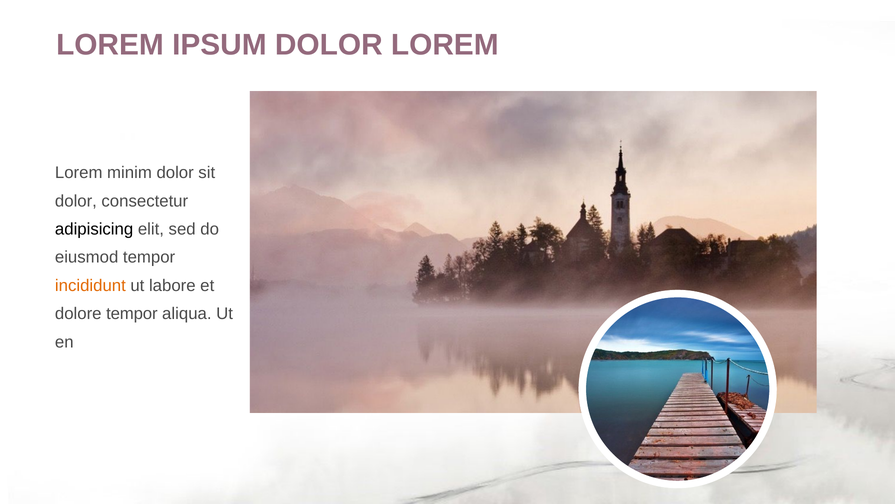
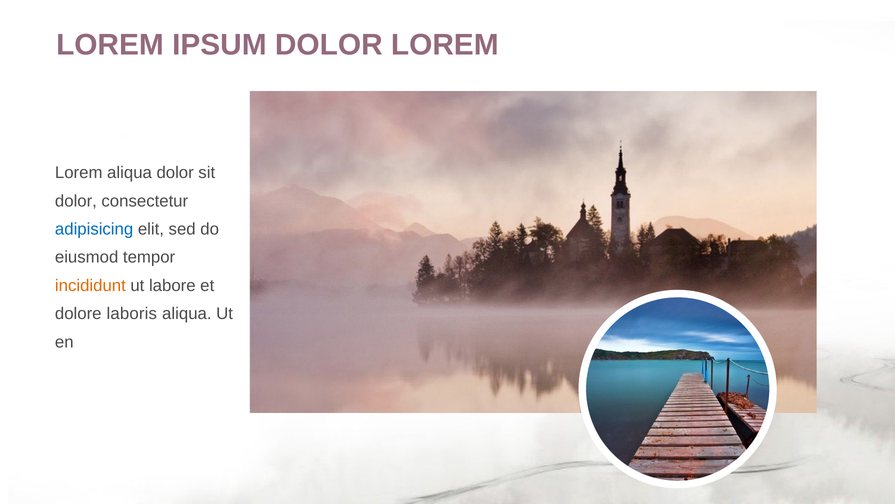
Lorem minim: minim -> aliqua (130, 173)
adipisicing colour: black -> blue (94, 229)
dolore tempor: tempor -> laboris (132, 313)
